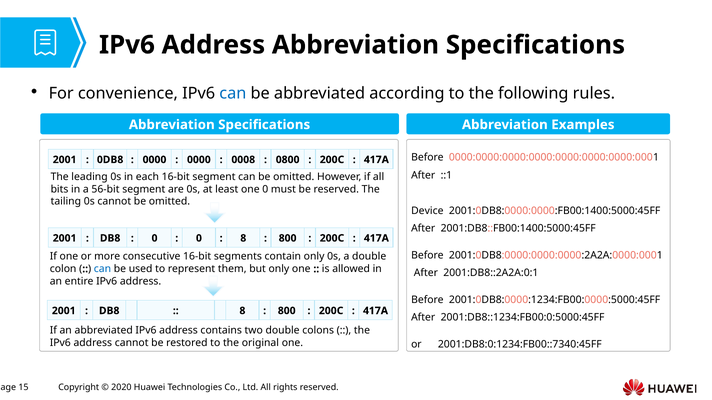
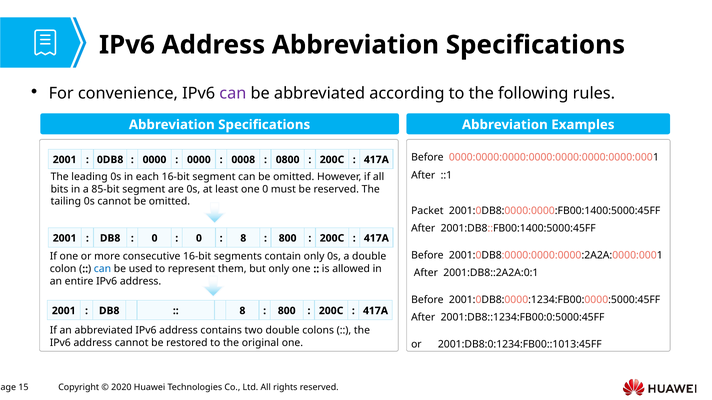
can colour: blue -> purple (233, 94)
56-bit: 56-bit -> 85-bit (105, 189)
Device: Device -> Packet (427, 211)
2001:DB8:0:1234:FB00::7340:45FF: 2001:DB8:0:1234:FB00::7340:45FF -> 2001:DB8:0:1234:FB00::1013:45FF (520, 345)
